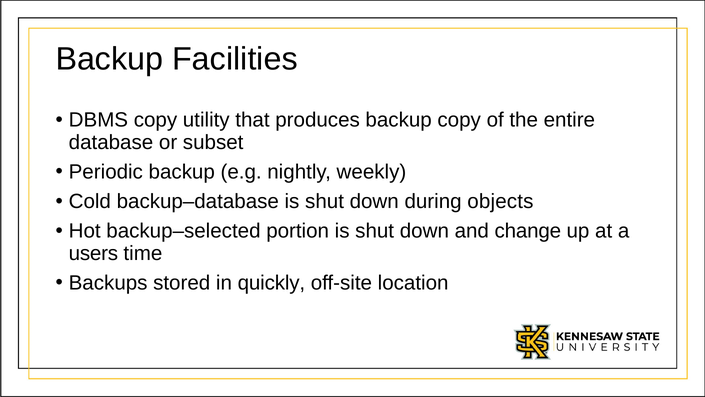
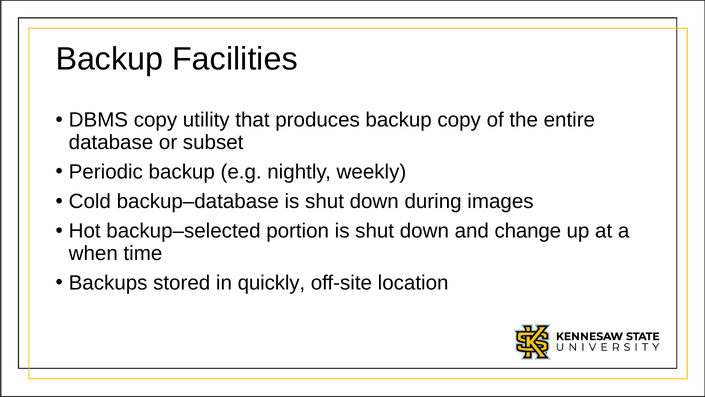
objects: objects -> images (500, 201)
users: users -> when (93, 253)
